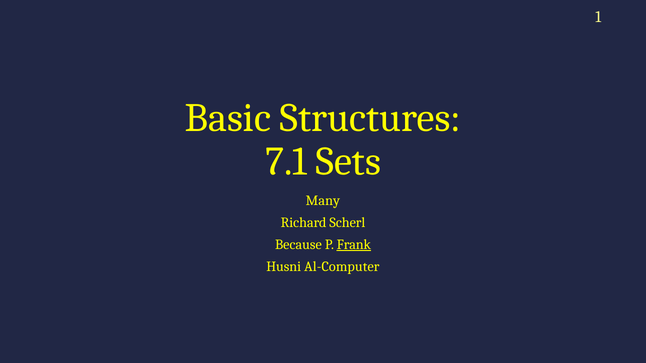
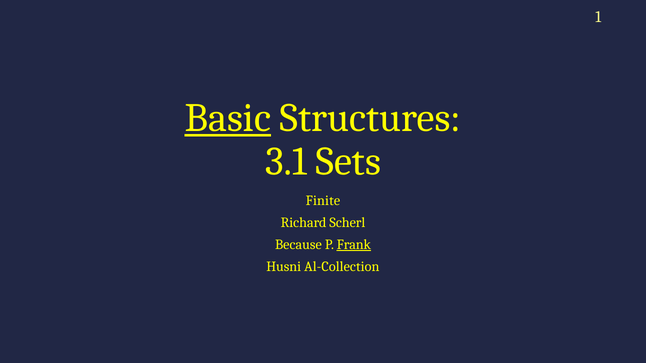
Basic underline: none -> present (228, 118)
7.1: 7.1 -> 3.1 (286, 161)
Many: Many -> Finite (323, 201)
Al-Computer: Al-Computer -> Al-Collection (342, 267)
